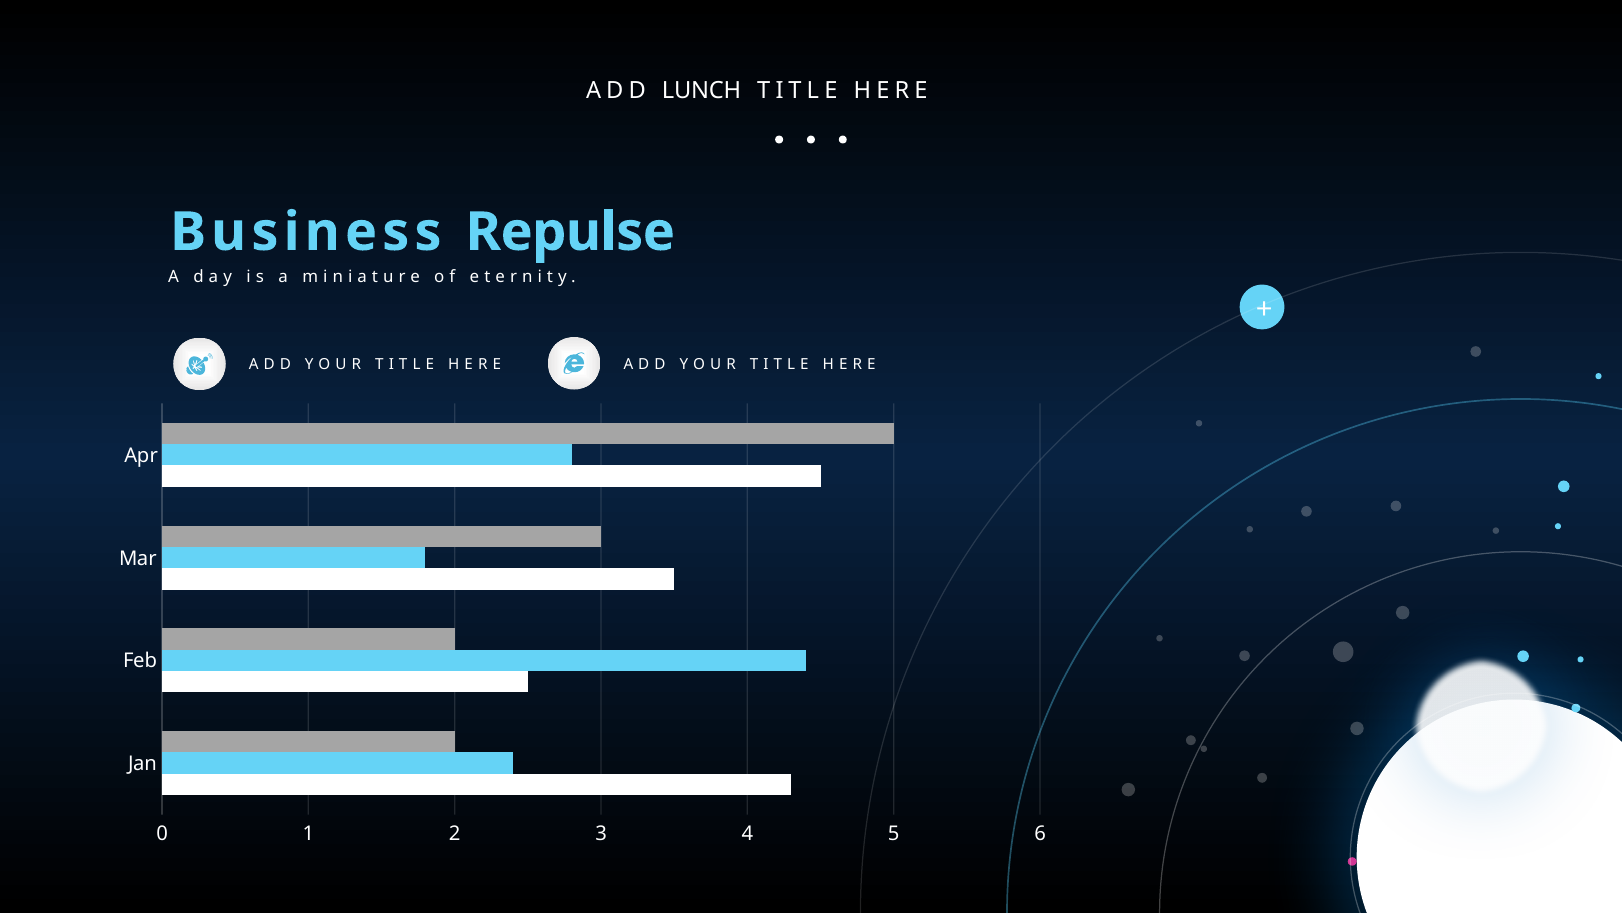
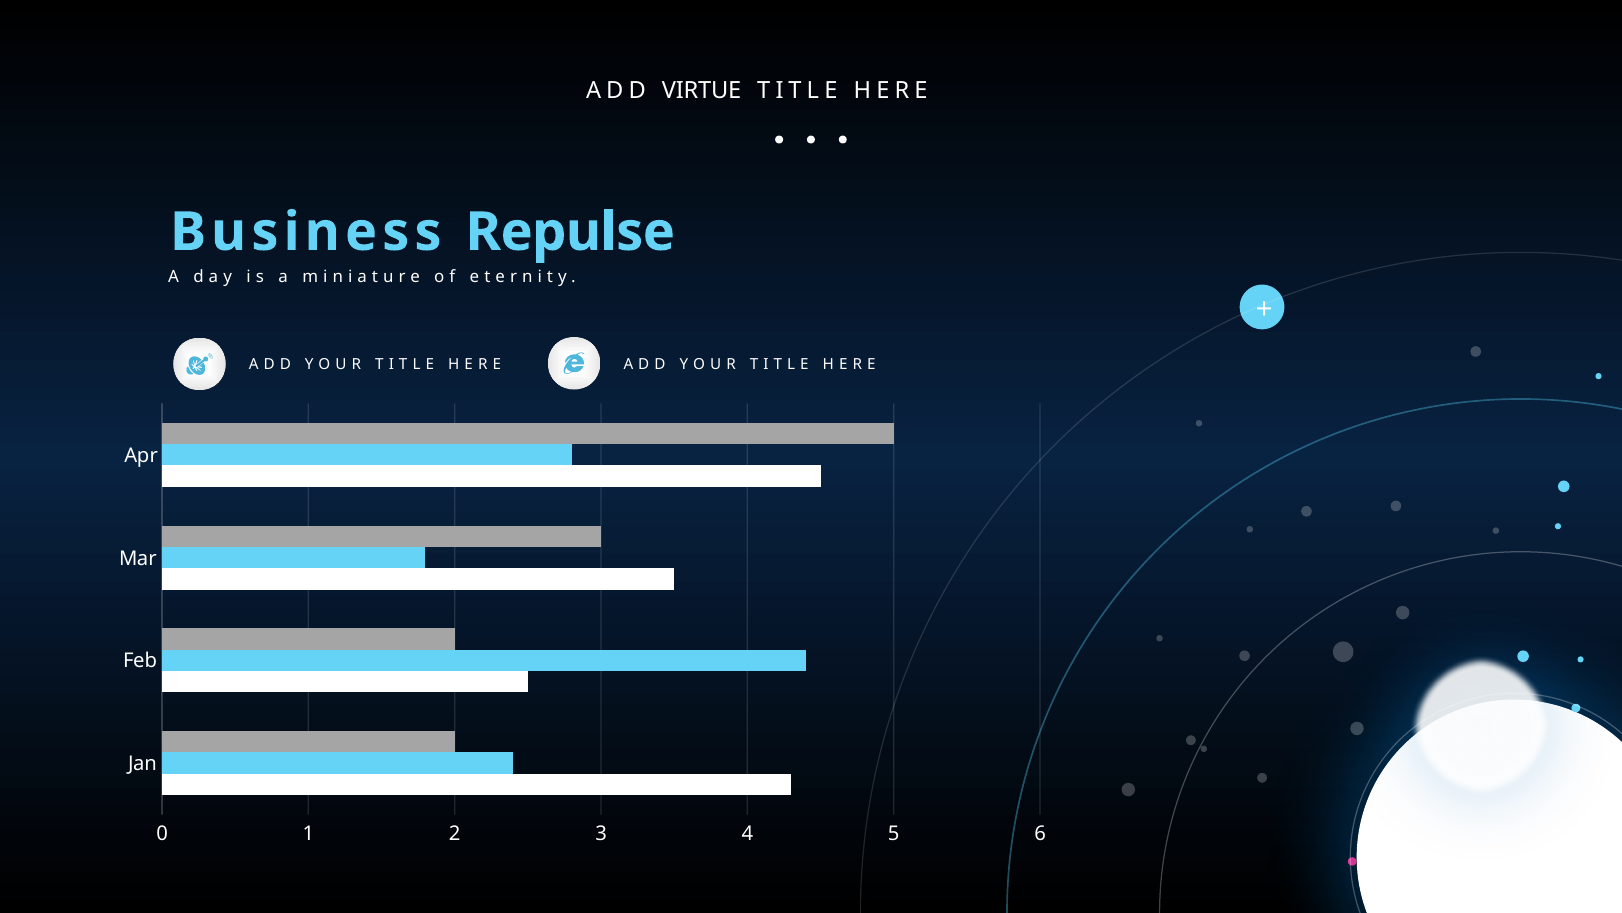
LUNCH: LUNCH -> VIRTUE (702, 91)
